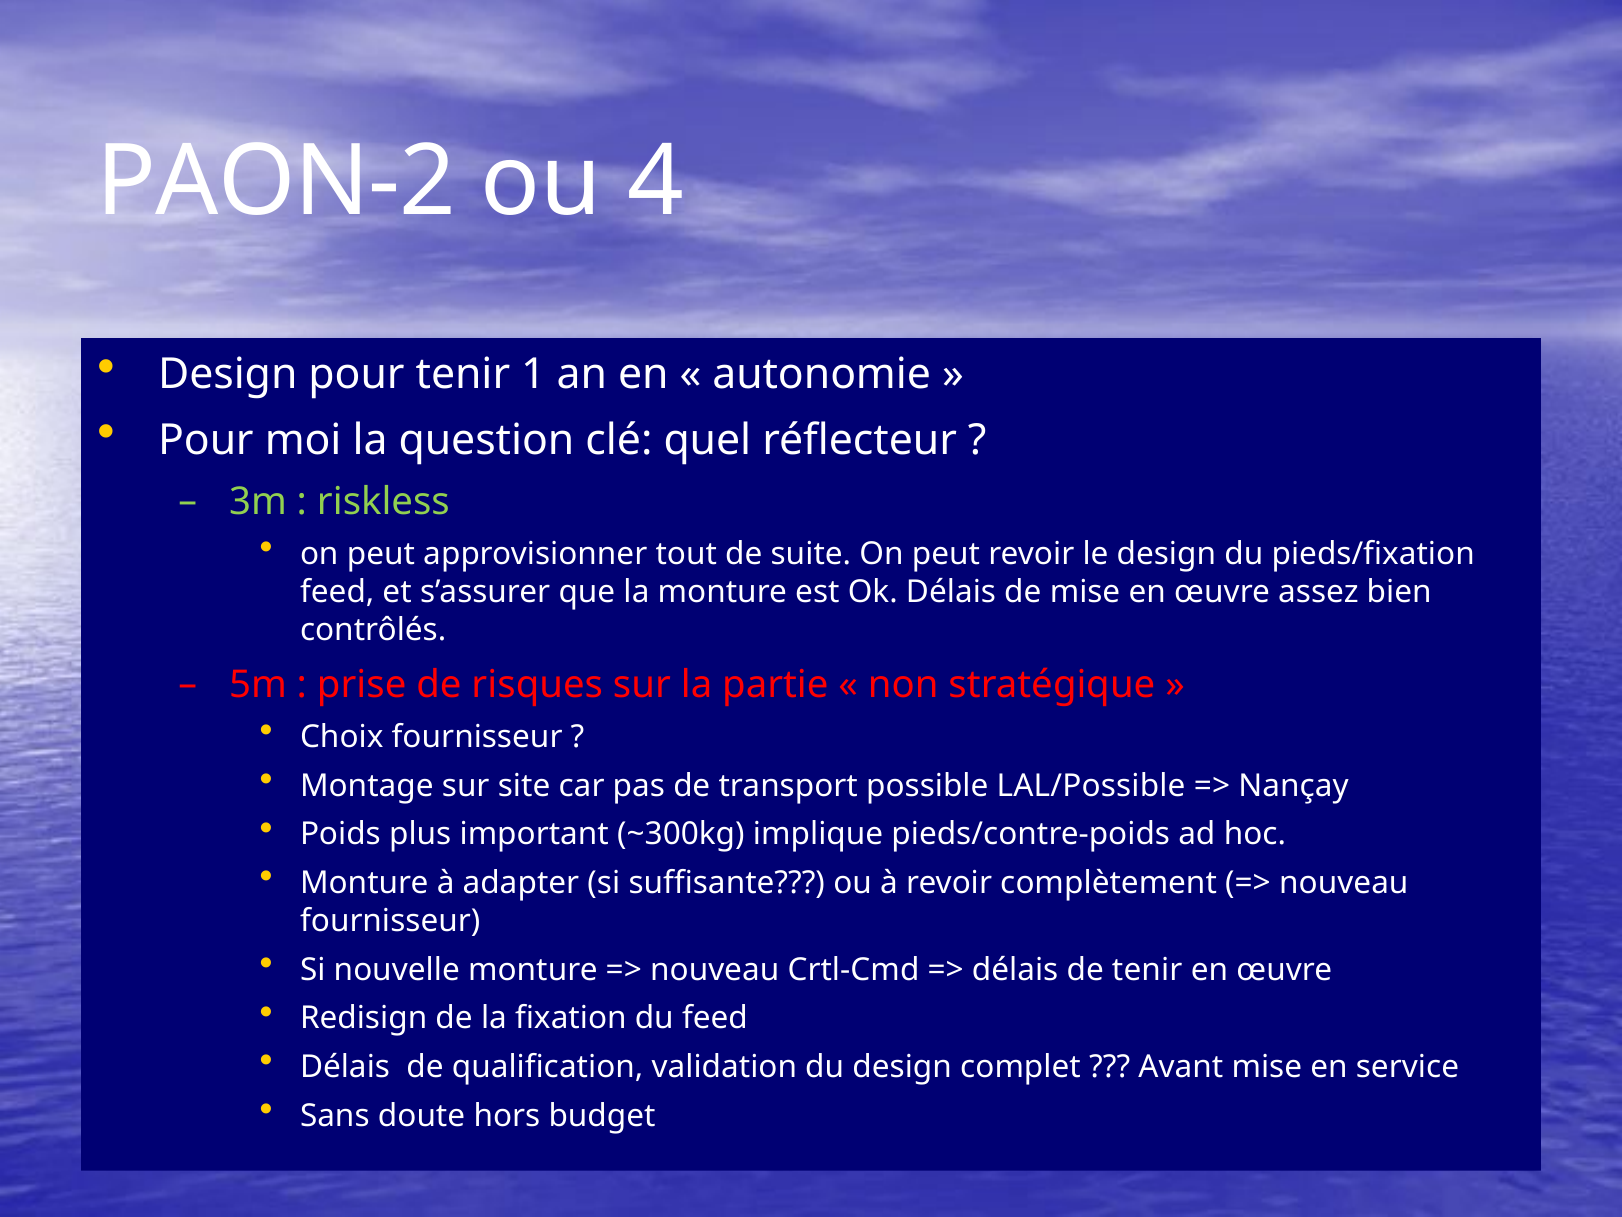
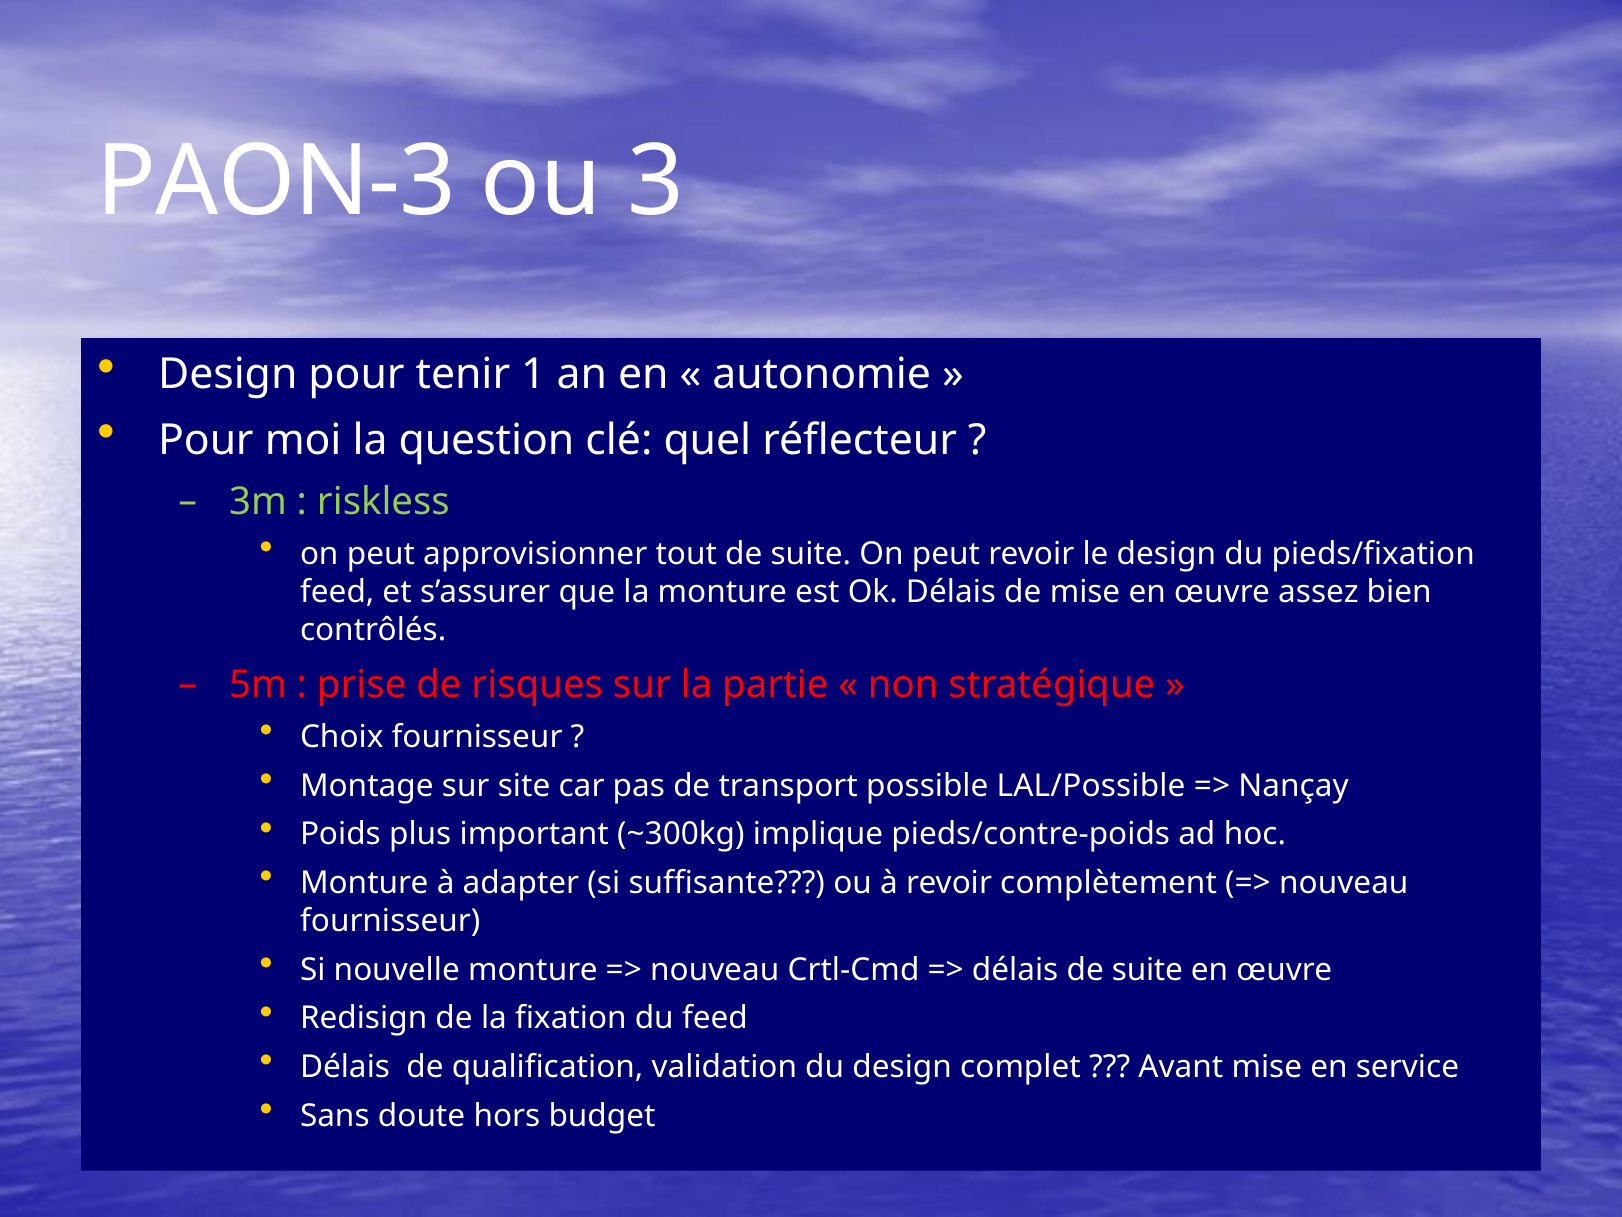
PAON-2: PAON-2 -> PAON-3 (277, 181)
4: 4 -> 3 (656, 181)
délais de tenir: tenir -> suite (1147, 969)
